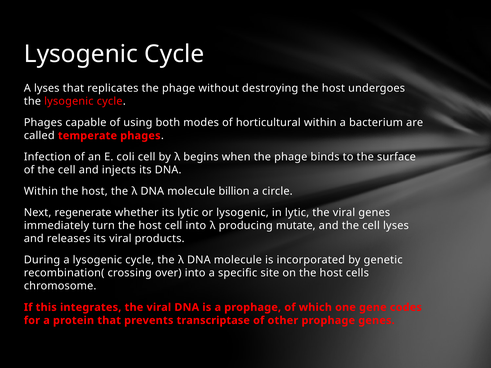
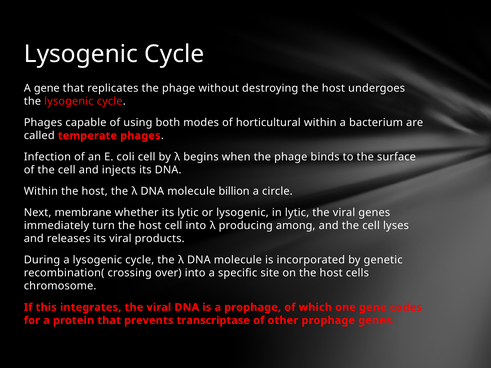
A lyses: lyses -> gene (47, 88)
regenerate: regenerate -> membrane (83, 213)
mutate: mutate -> among (296, 226)
